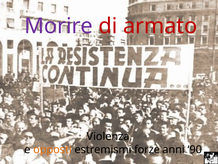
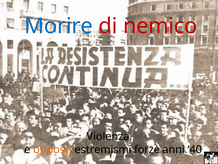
Morire colour: purple -> blue (59, 26)
armato: armato -> nemico (160, 26)
90: 90 -> 40 (195, 149)
